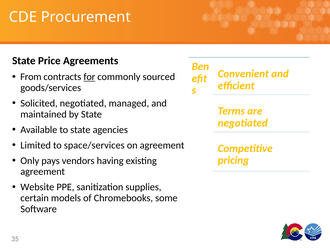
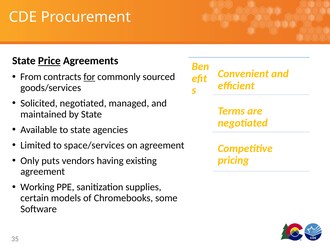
Price underline: none -> present (49, 61)
pays: pays -> puts (50, 160)
Website: Website -> Working (37, 187)
